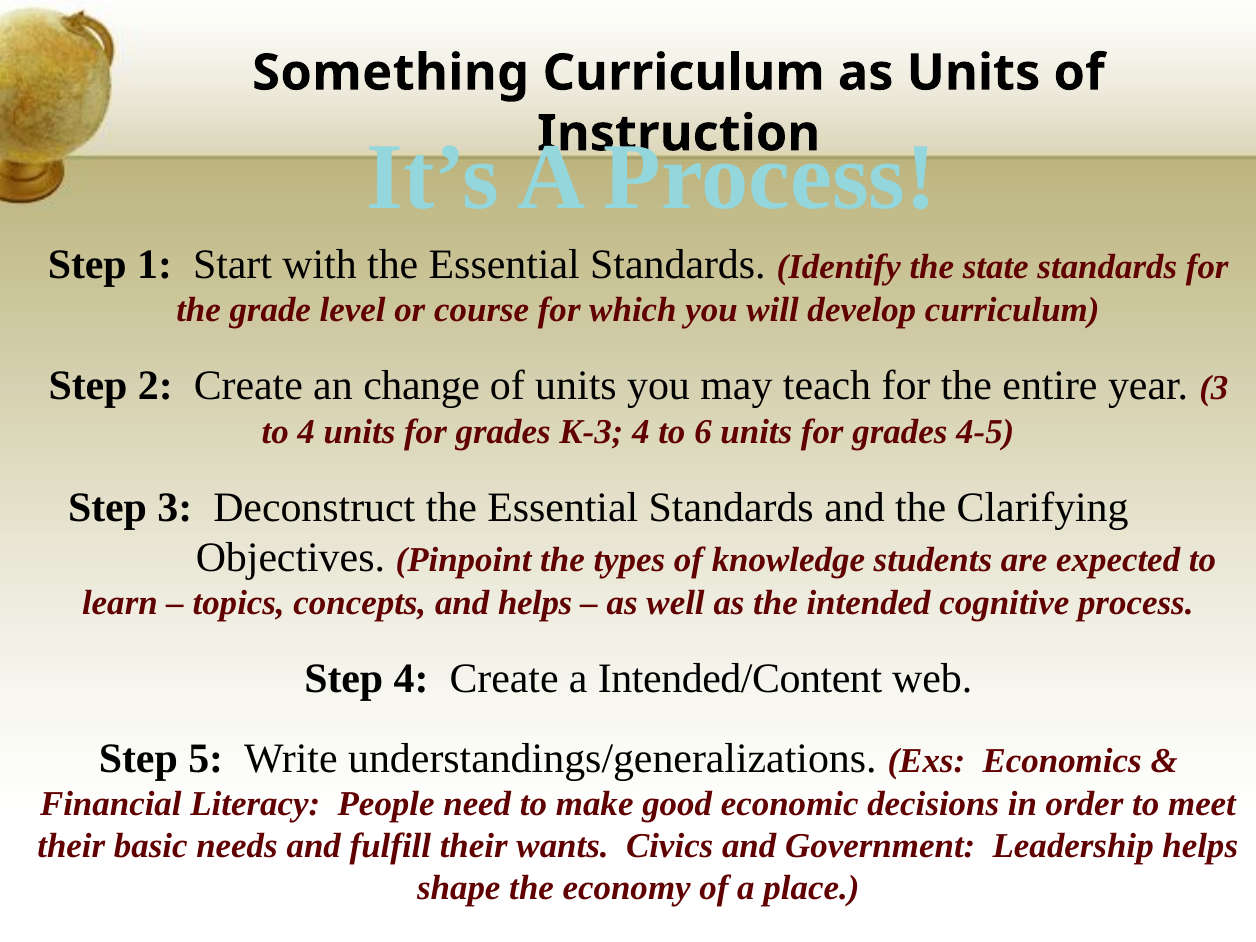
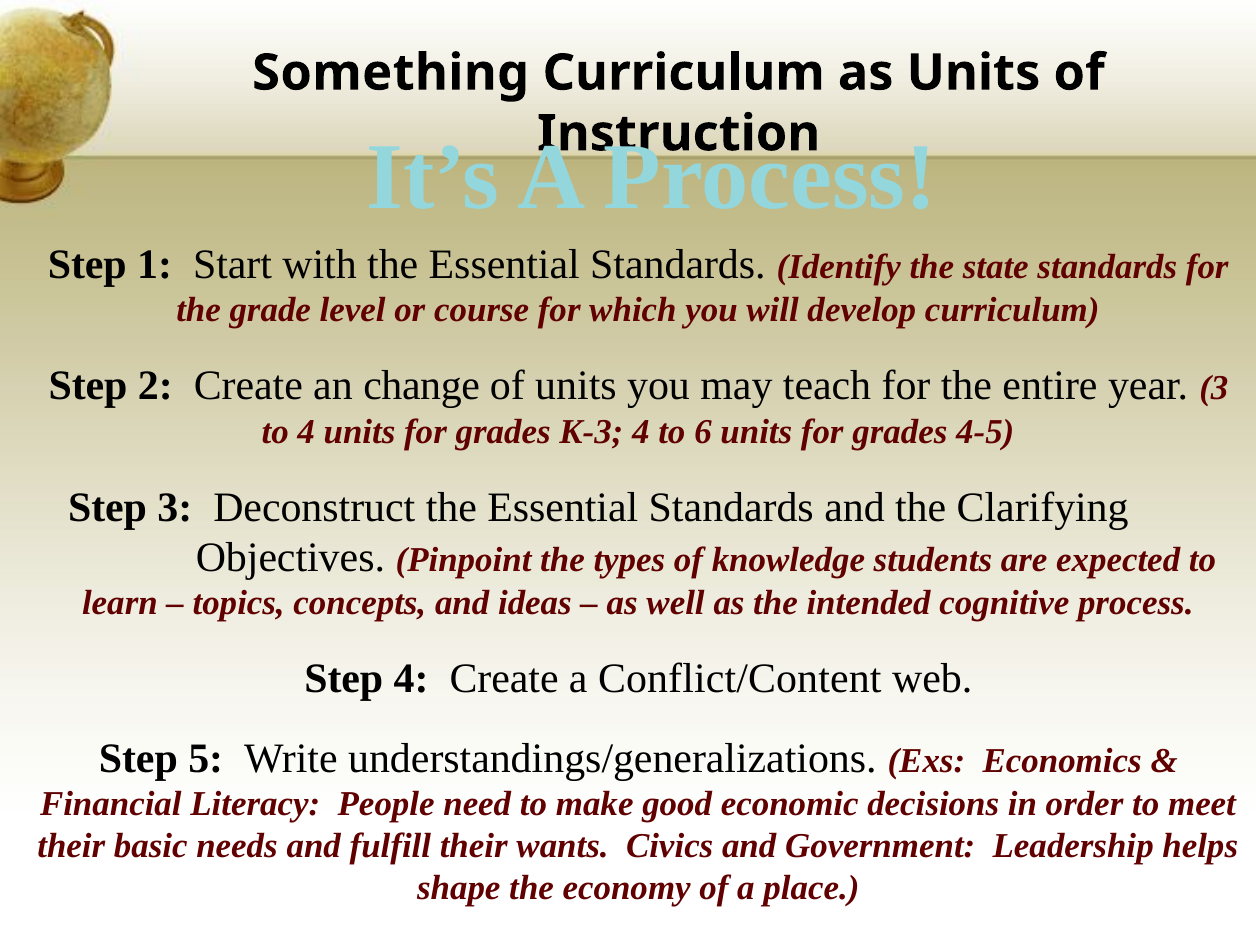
and helps: helps -> ideas (535, 603)
Intended/Content: Intended/Content -> Conflict/Content (740, 679)
